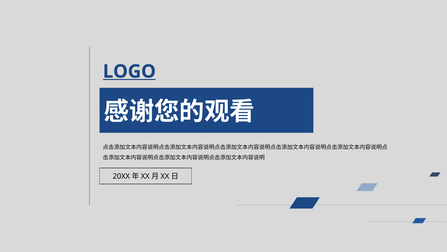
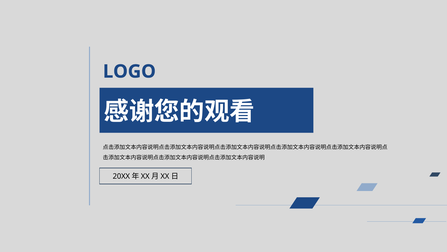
LOGO underline: present -> none (129, 71)
